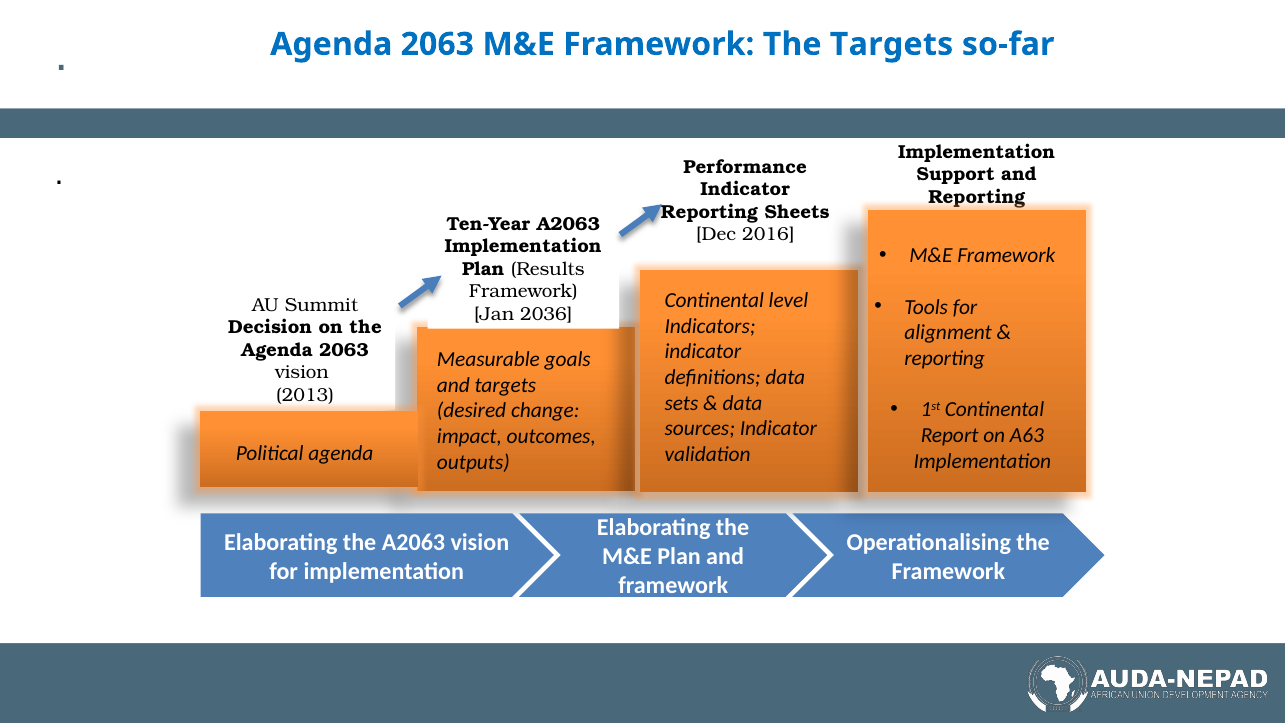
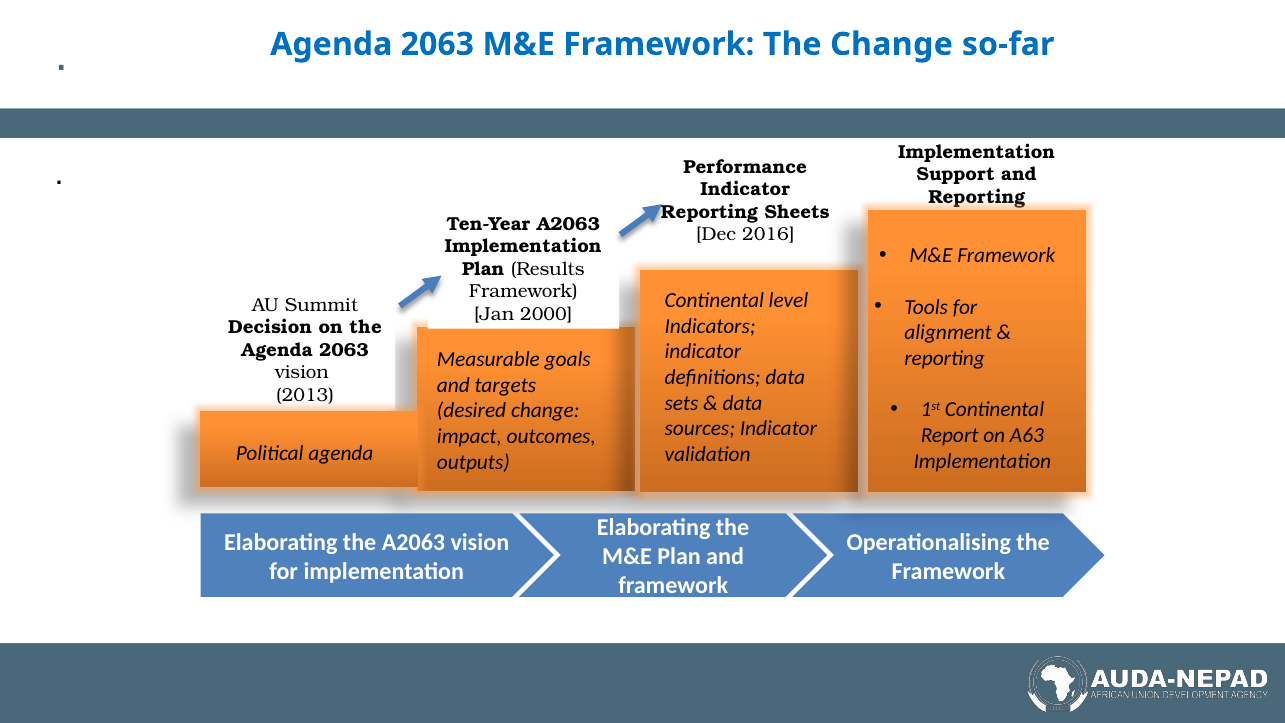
The Targets: Targets -> Change (891, 44)
2036: 2036 -> 2000 (546, 314)
